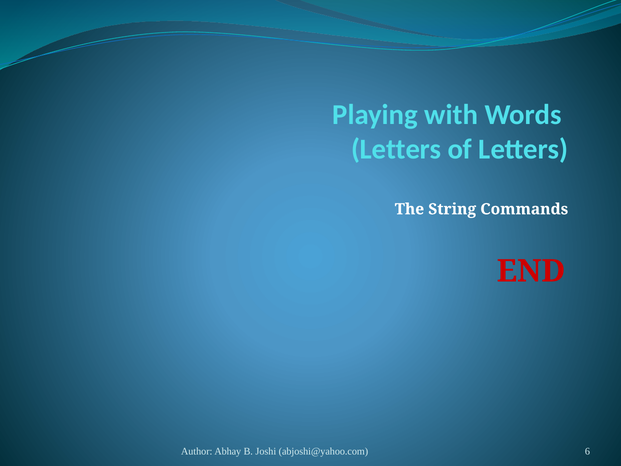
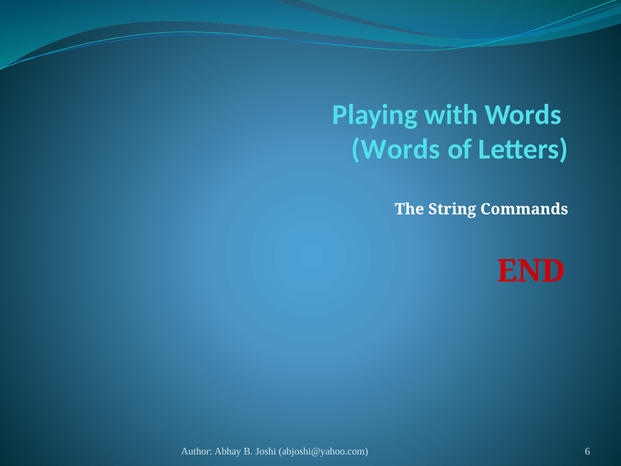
Letters: Letters -> Words (396, 149)
